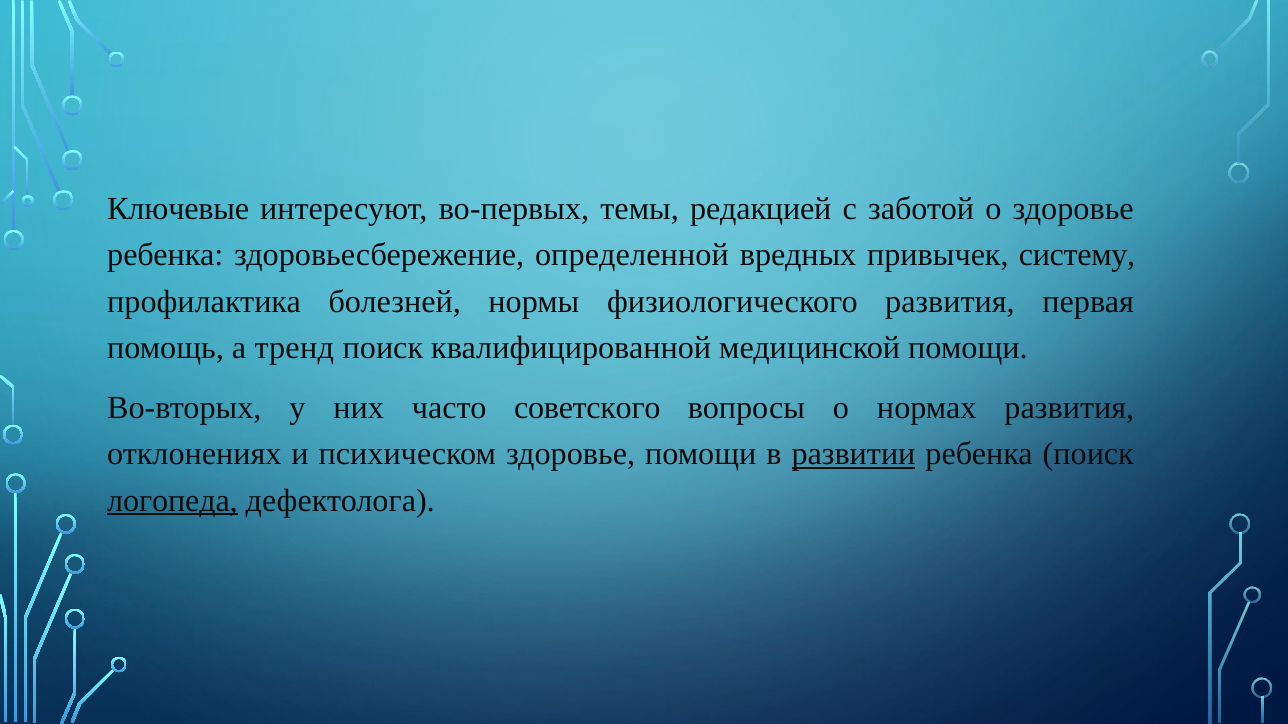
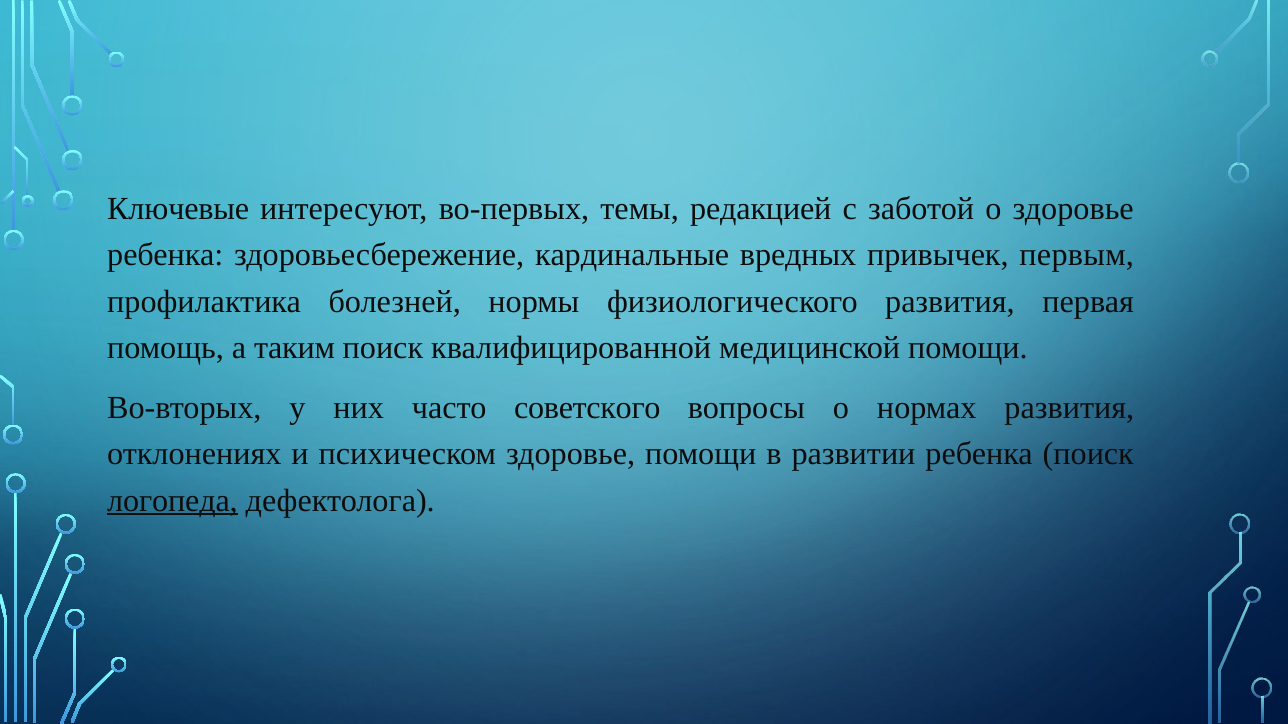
определенной: определенной -> кардинальные (632, 256)
систему: систему -> первым (1077, 256)
тренд: тренд -> таким (295, 348)
развитии underline: present -> none (853, 454)
